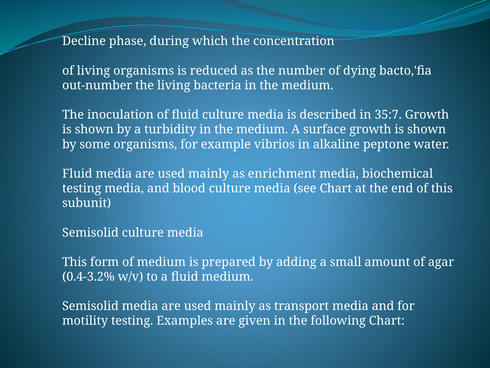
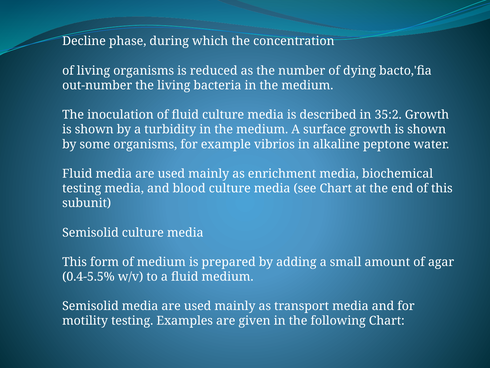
35:7: 35:7 -> 35:2 (388, 115)
0.4-3.2%: 0.4-3.2% -> 0.4-5.5% (88, 276)
